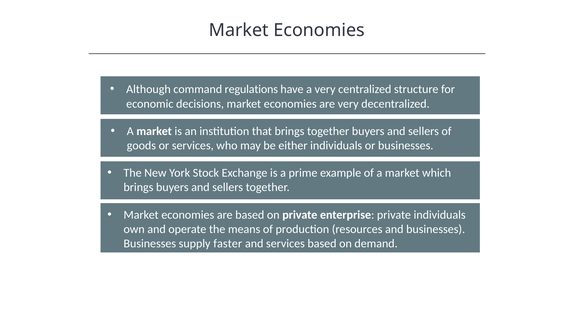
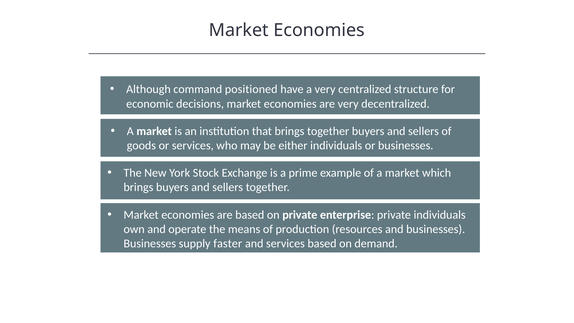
regulations: regulations -> positioned (251, 89)
